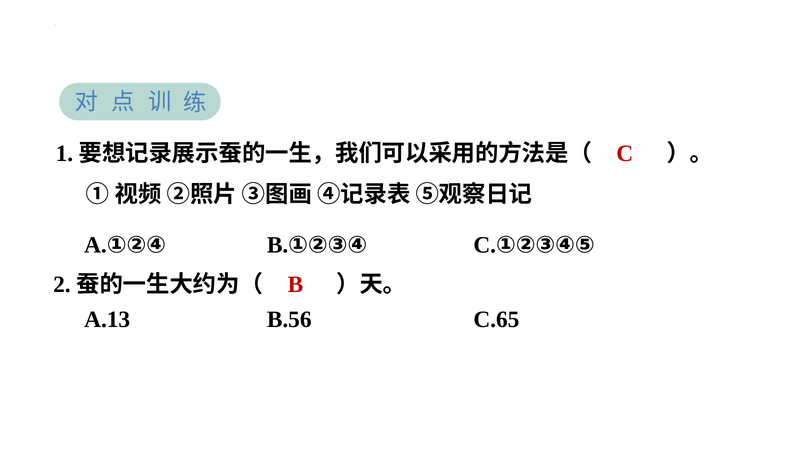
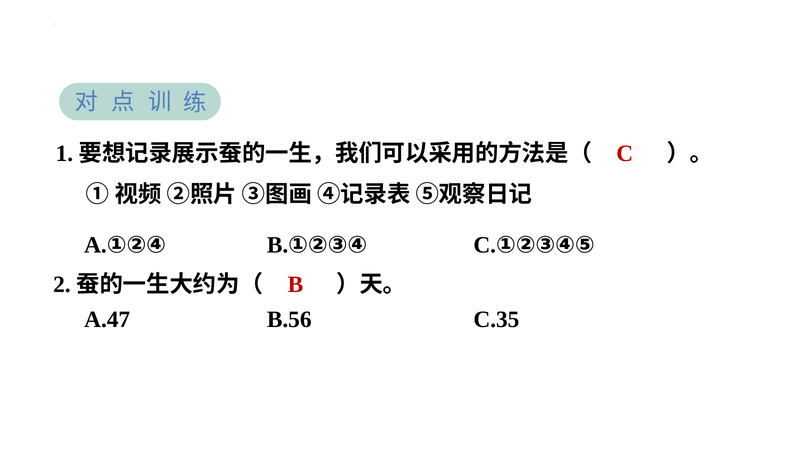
A.13: A.13 -> A.47 (107, 319)
C.65: C.65 -> C.35 (496, 319)
